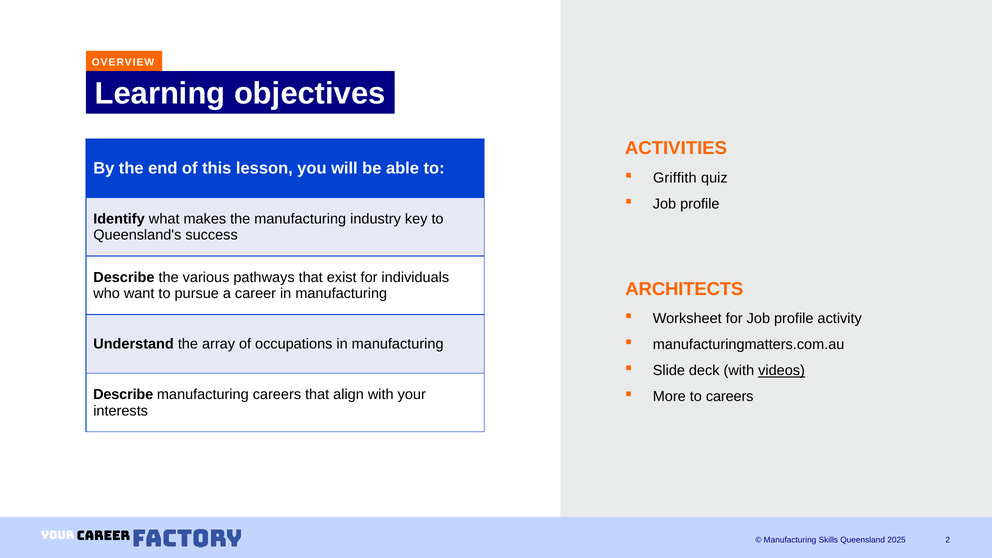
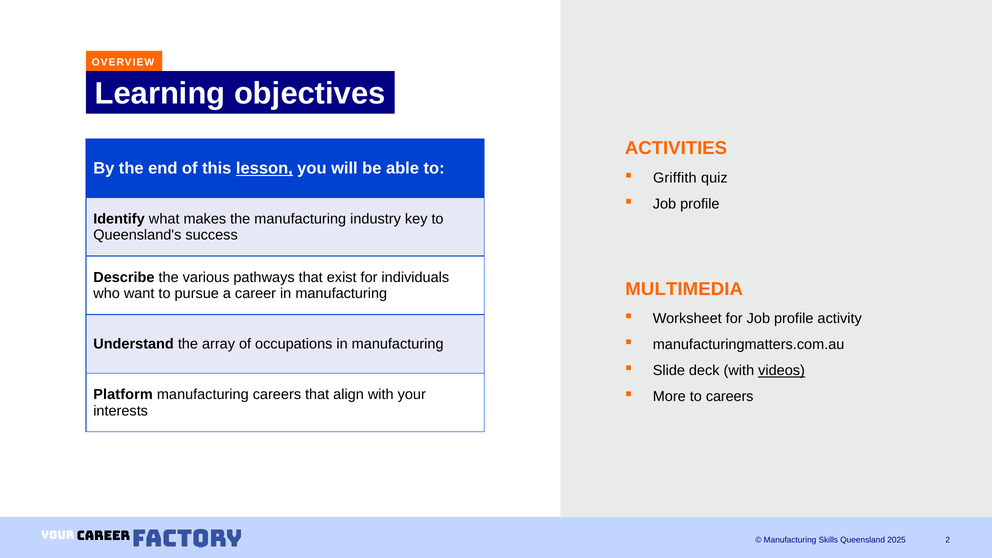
lesson underline: none -> present (264, 168)
ARCHITECTS: ARCHITECTS -> MULTIMEDIA (684, 289)
Describe: Describe -> Platform (123, 395)
